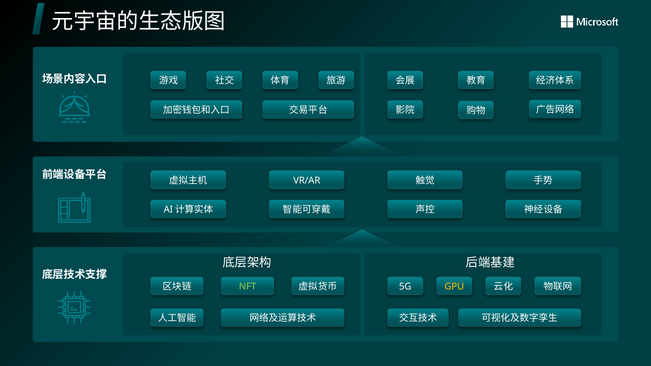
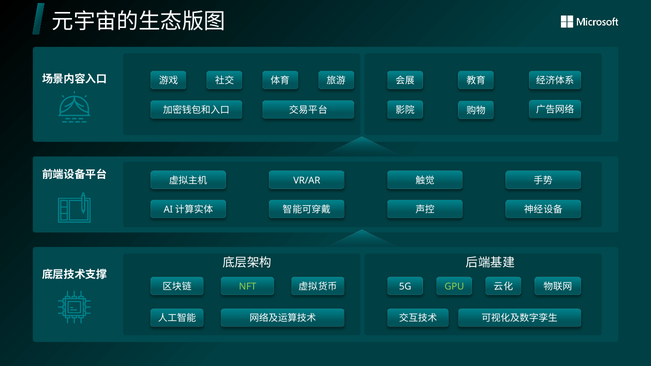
GPU colour: yellow -> light green (454, 287)
